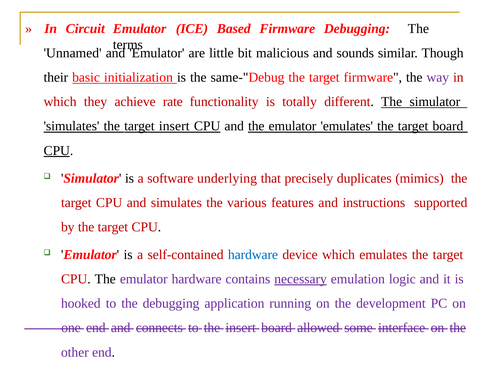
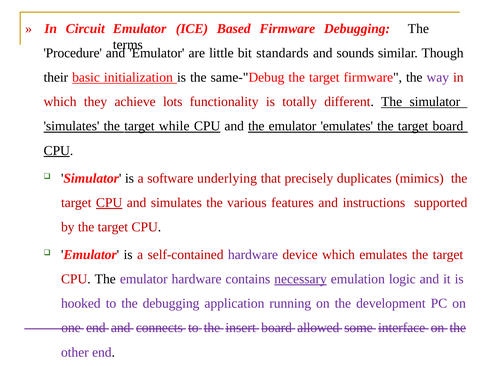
Unnamed: Unnamed -> Procedure (73, 53)
malicious: malicious -> standards (282, 53)
rate: rate -> lots (173, 102)
target insert: insert -> while (174, 126)
CPU underline: none -> present (109, 203)
hardware colour: blue -> purple (253, 255)
